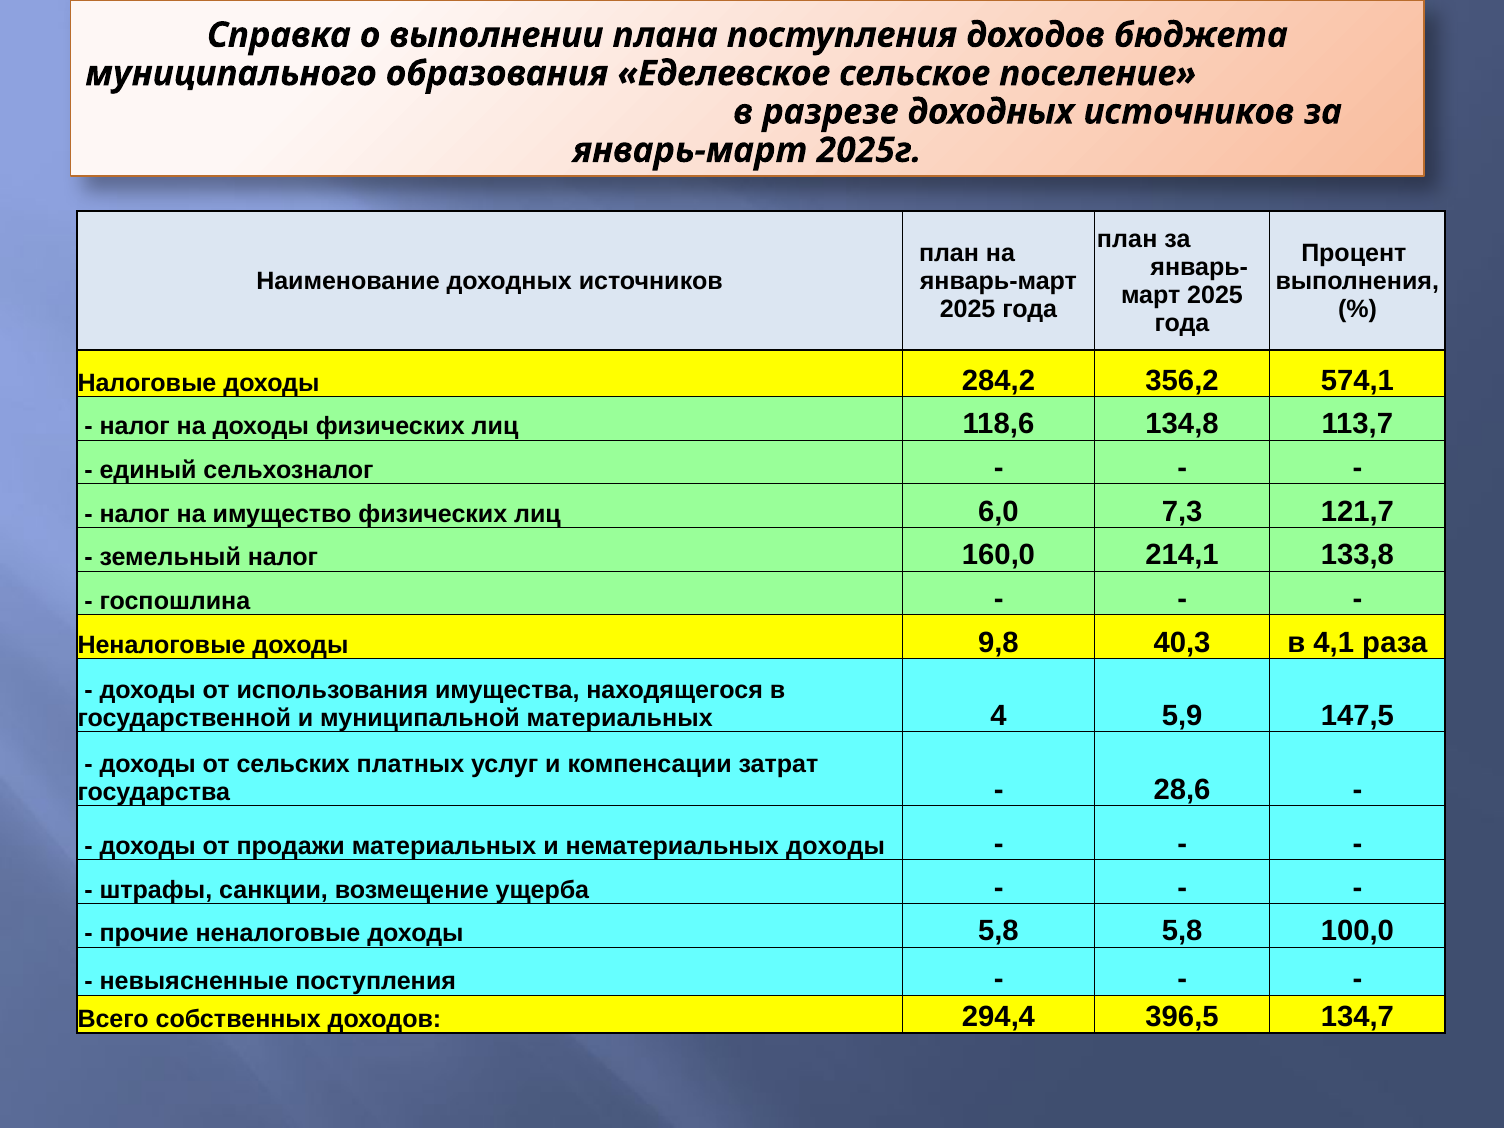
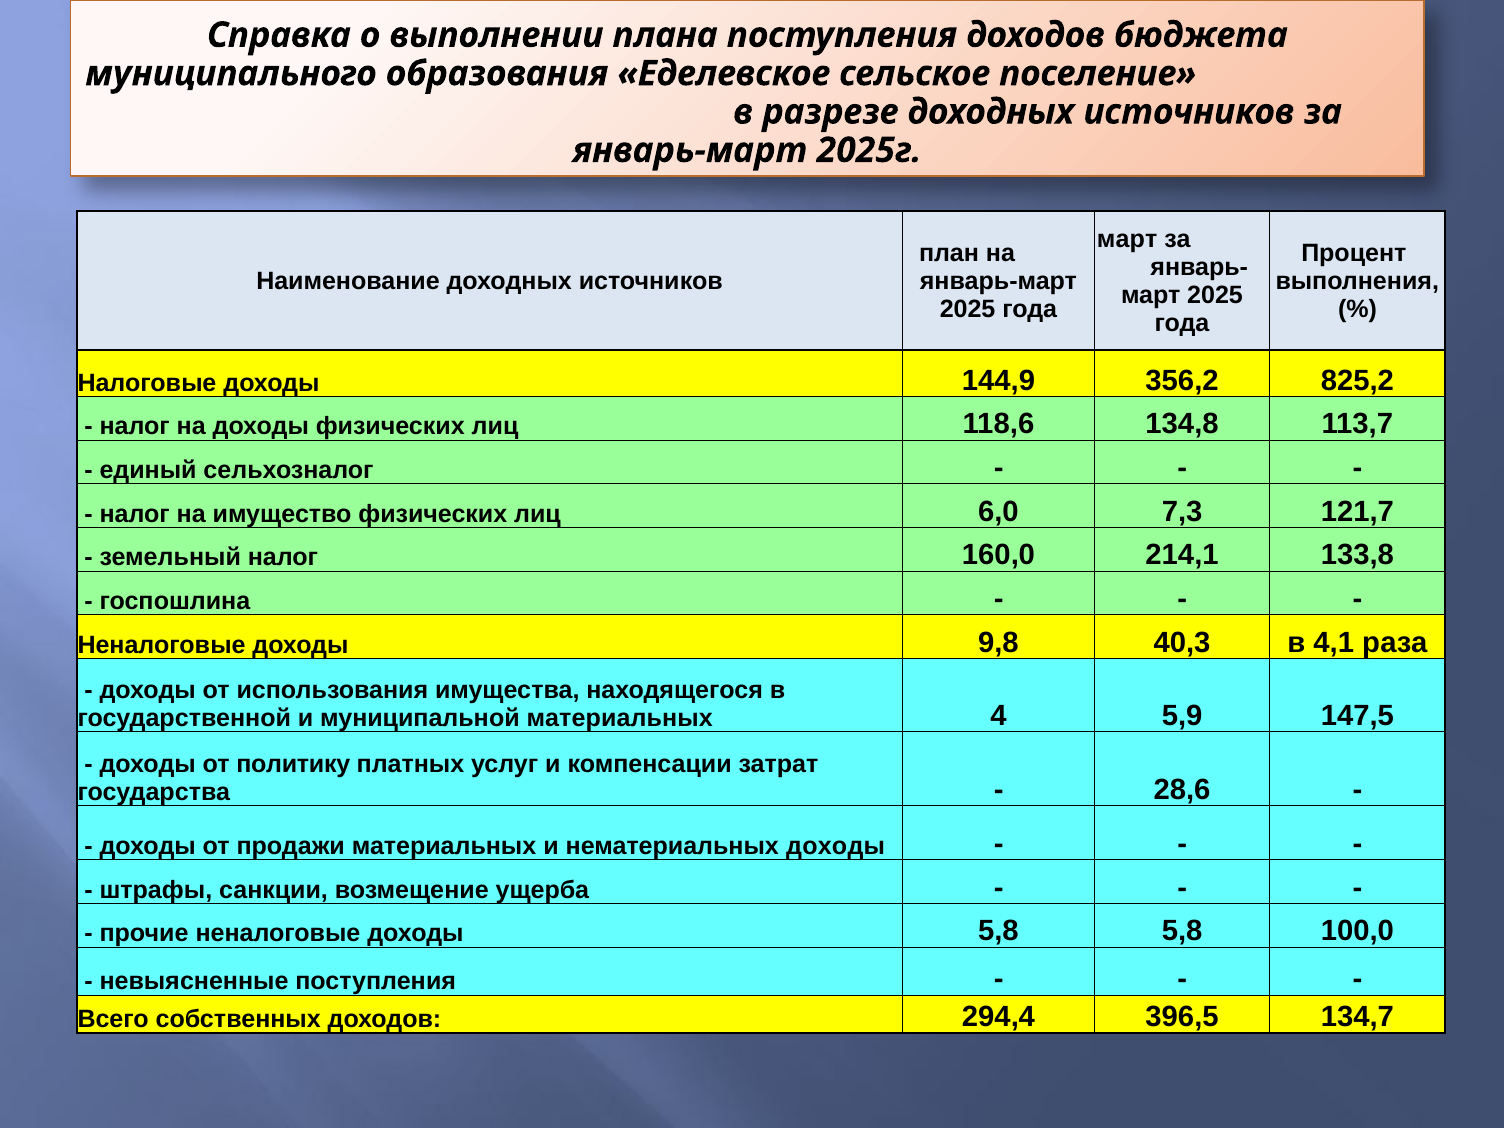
план: план -> март (1127, 239)
284,2: 284,2 -> 144,9 (998, 380)
574,1: 574,1 -> 825,2 (1357, 380)
сельских: сельских -> политику (293, 764)
